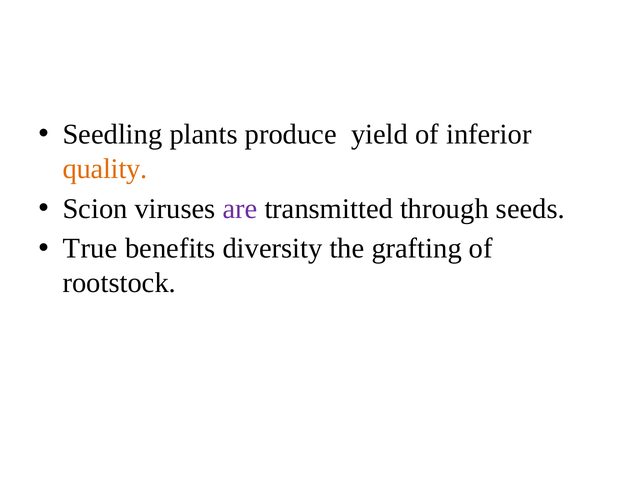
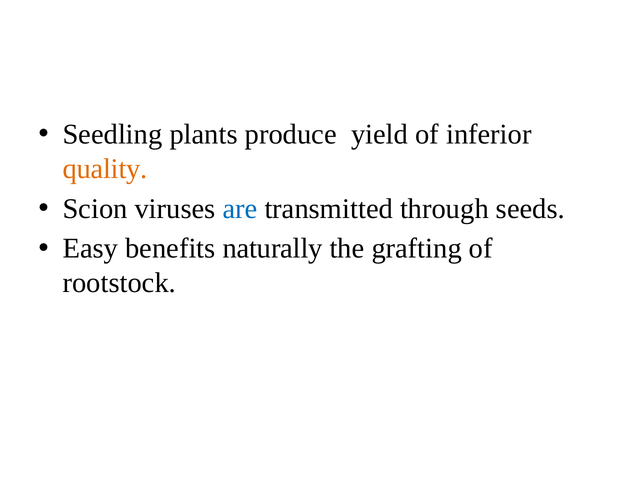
are colour: purple -> blue (240, 209)
True: True -> Easy (90, 249)
diversity: diversity -> naturally (273, 249)
